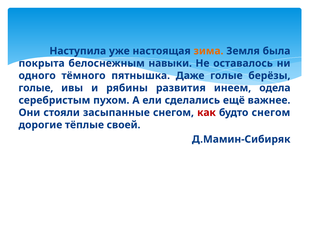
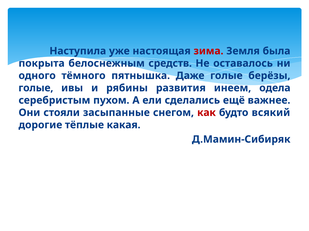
зима colour: orange -> red (209, 51)
навыки: навыки -> средств (170, 63)
будто снегом: снегом -> всякий (271, 113)
своей: своей -> какая (124, 125)
